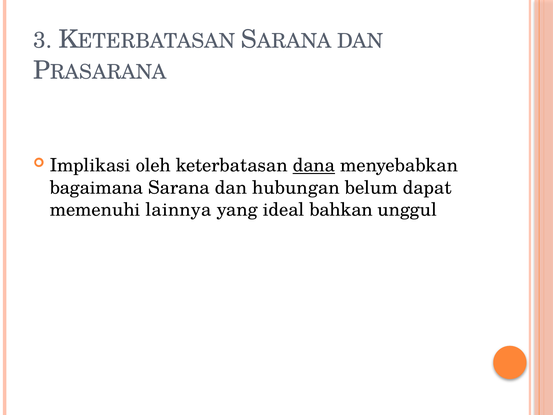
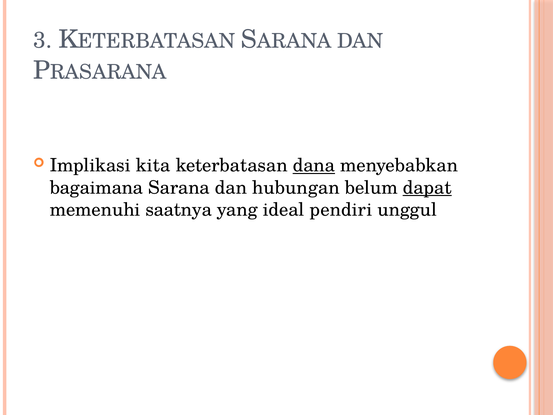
oleh: oleh -> kita (153, 165)
dapat underline: none -> present (427, 187)
lainnya: lainnya -> saatnya (179, 210)
bahkan: bahkan -> pendiri (341, 210)
